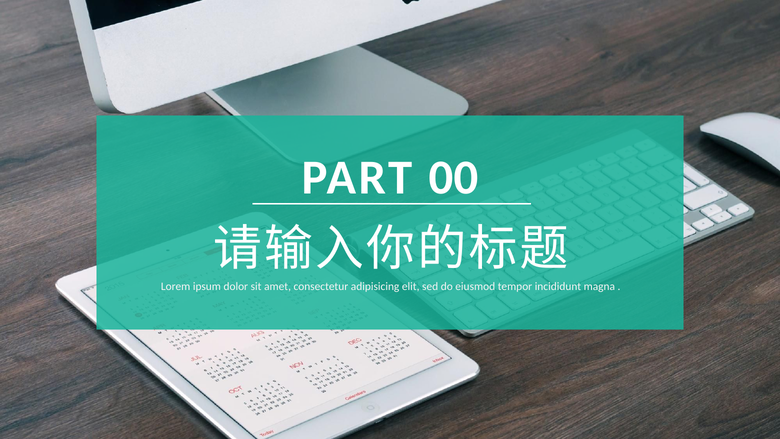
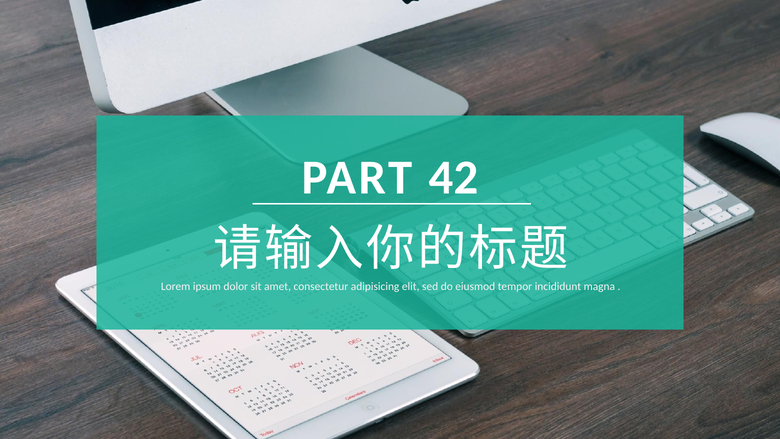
00: 00 -> 42 (454, 178)
